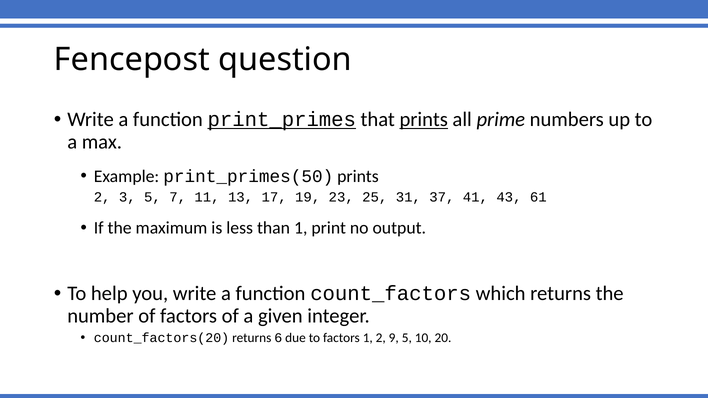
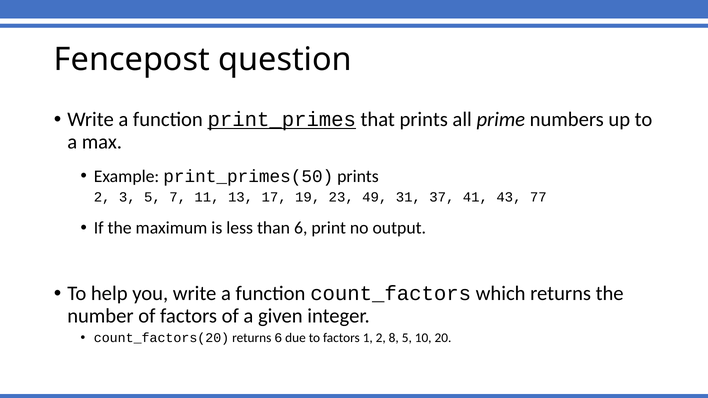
prints underline: present -> none (424, 120)
25: 25 -> 49 (375, 197)
61: 61 -> 77 (538, 197)
than 1: 1 -> 6 (301, 228)
9: 9 -> 8 (394, 338)
